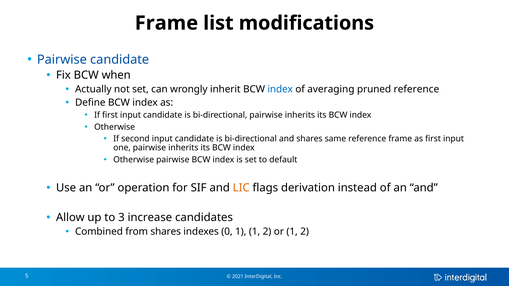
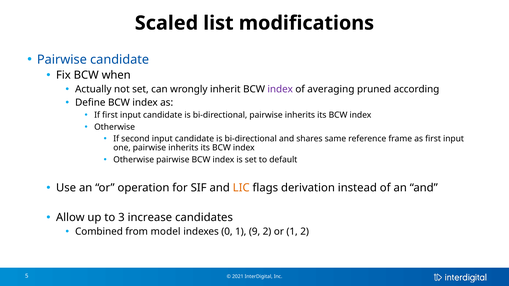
Frame: Frame -> Scaled (166, 23)
index colour: blue -> purple (280, 89)
pruned reference: reference -> according (416, 89)
from shares: shares -> model (166, 232)
1 1: 1 -> 9 (255, 232)
